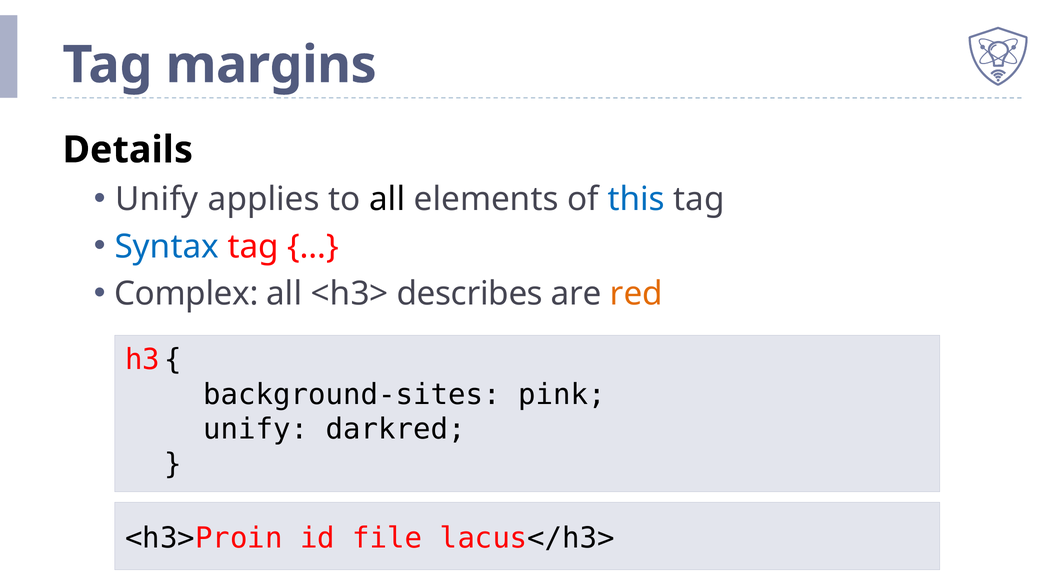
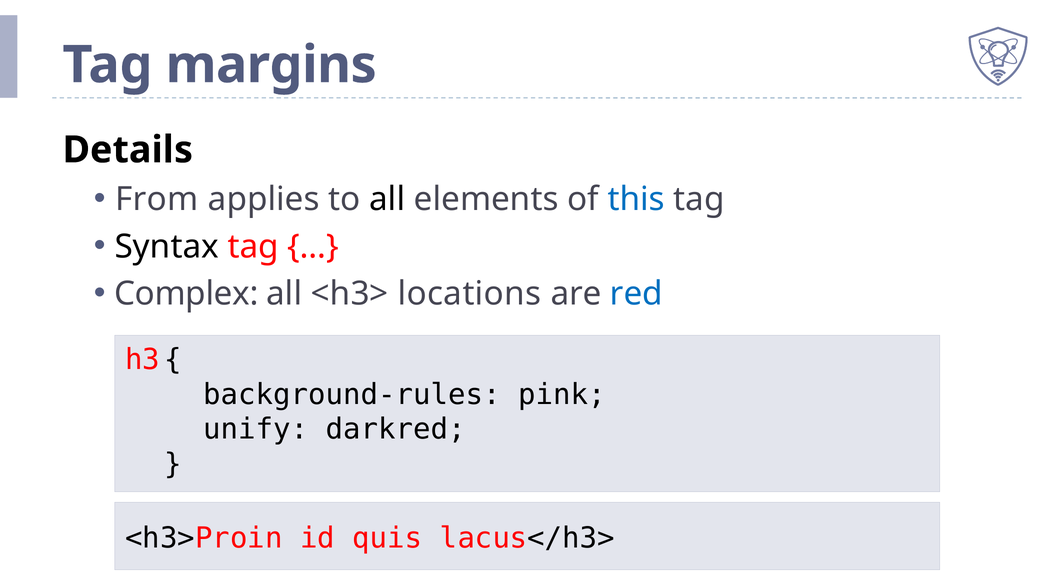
Unify: Unify -> From (157, 200)
Syntax colour: blue -> black (167, 247)
describes: describes -> locations (469, 294)
red colour: orange -> blue (636, 294)
background-sites: background-sites -> background-rules (352, 395)
file: file -> quis (387, 538)
